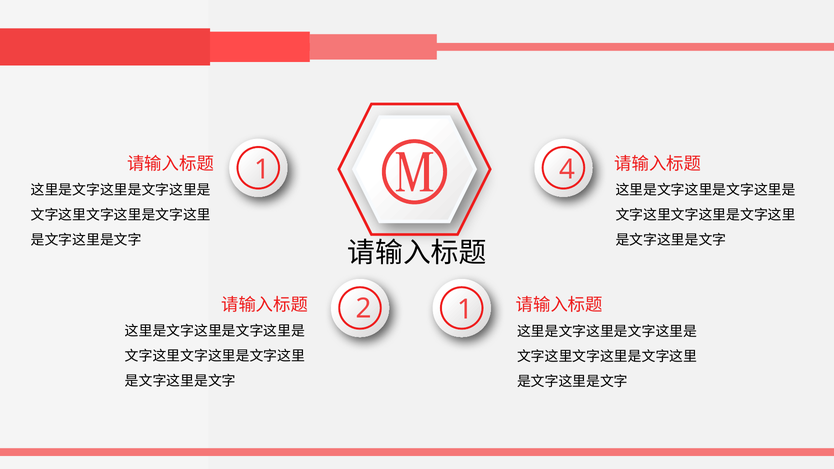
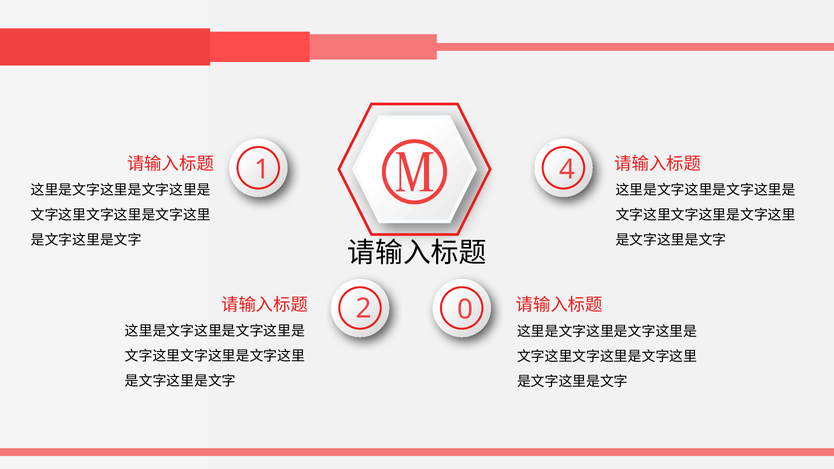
2 1: 1 -> 0 (465, 309)
